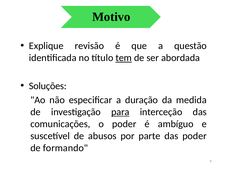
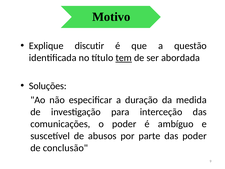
revisão: revisão -> discutir (89, 46)
para underline: present -> none (120, 112)
formando: formando -> conclusão (65, 148)
